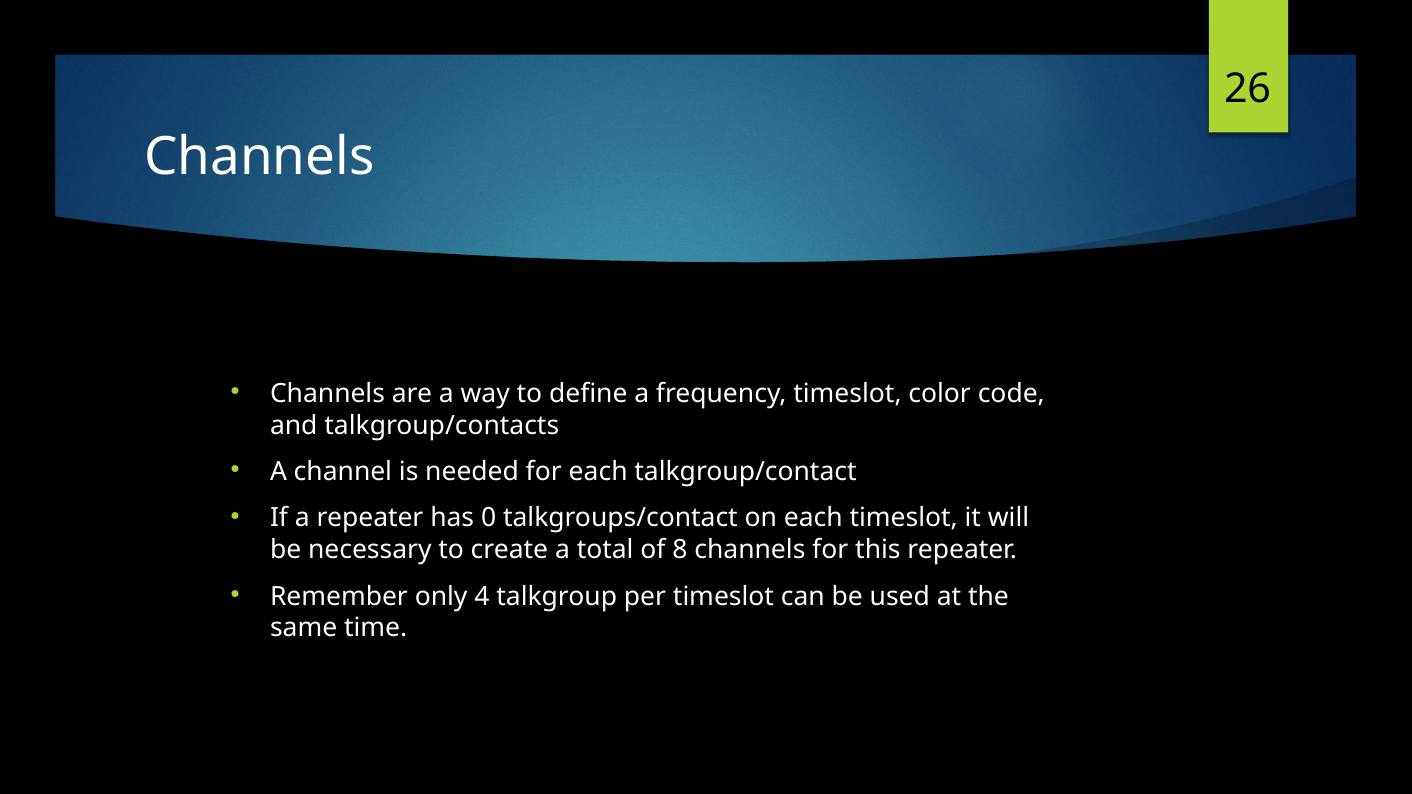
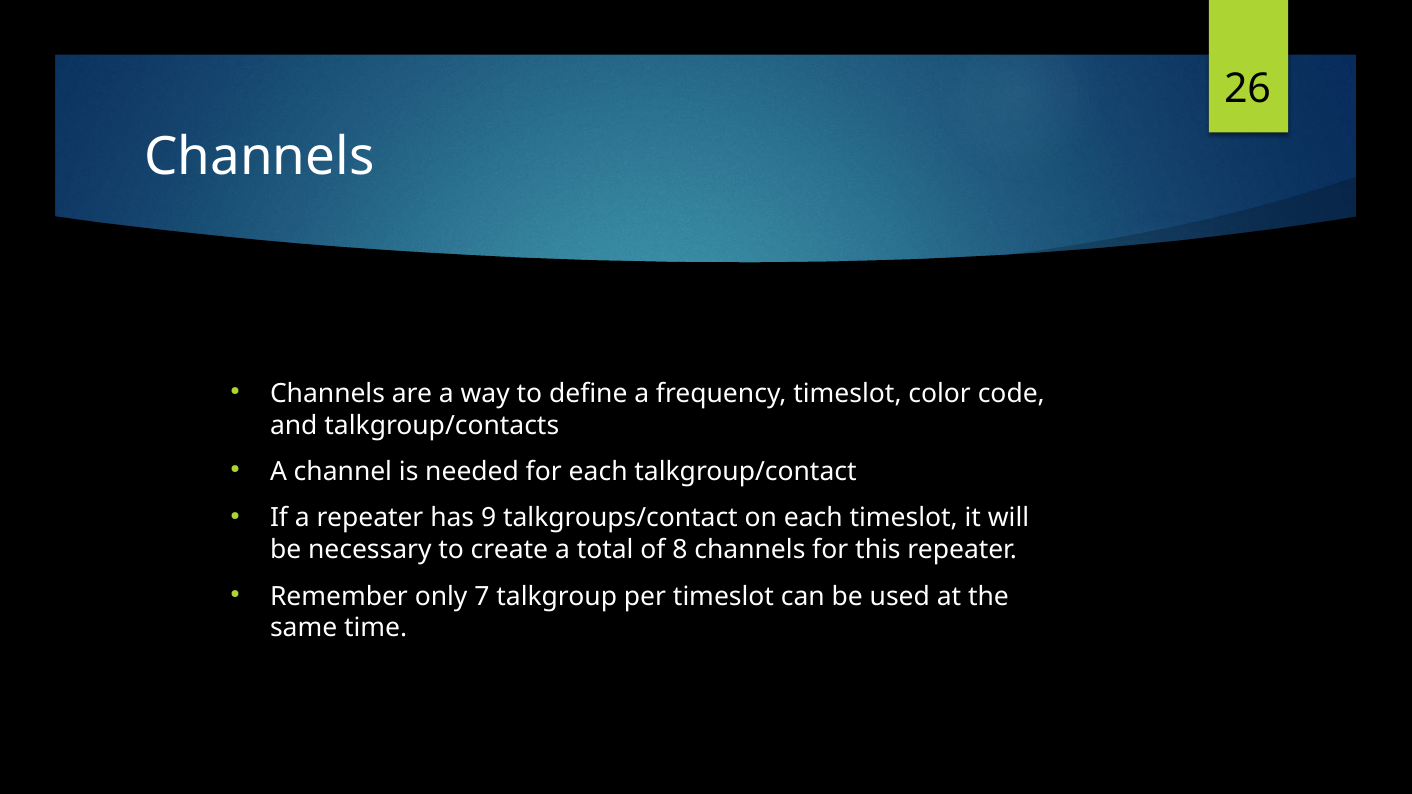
0: 0 -> 9 (489, 518)
4: 4 -> 7 (482, 597)
